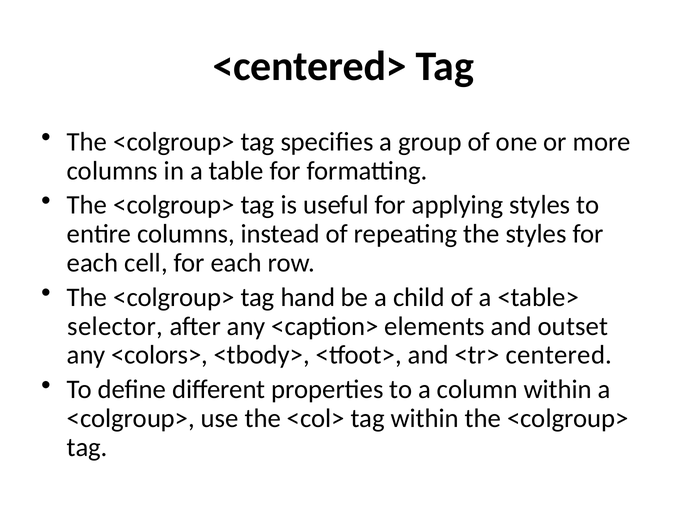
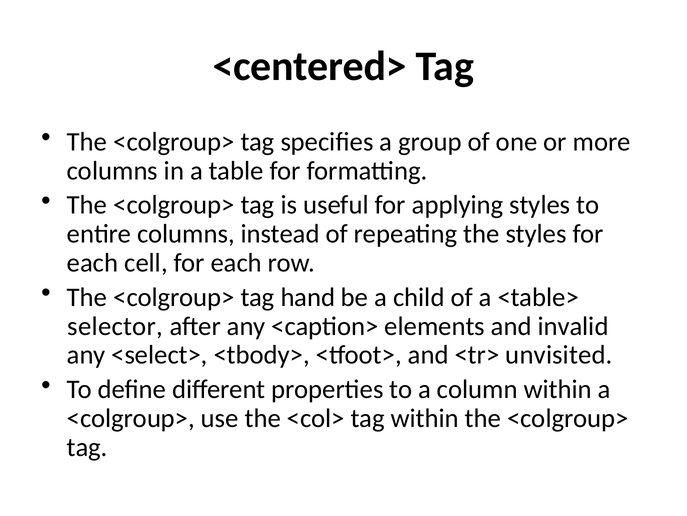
outset: outset -> invalid (573, 326)
<colors>: <colors> -> <select> (159, 355)
centered: centered -> unvisited (559, 355)
